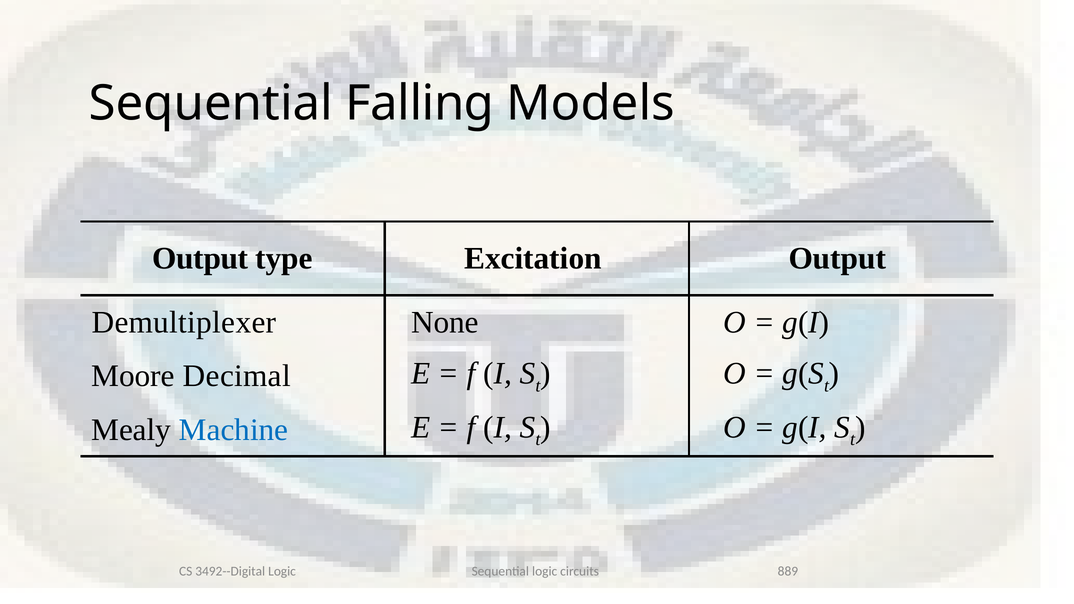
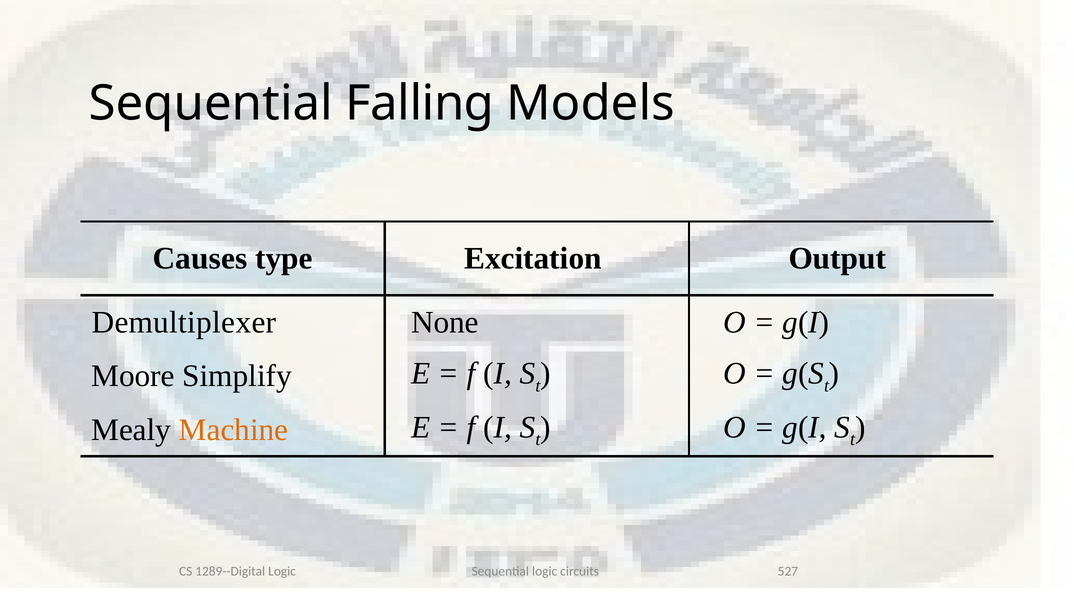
Output: Output -> Causes (200, 259)
Decimal: Decimal -> Simplify (237, 376)
Machine colour: blue -> orange (234, 430)
889: 889 -> 527 (788, 571)
3492--Digital: 3492--Digital -> 1289--Digital (230, 571)
